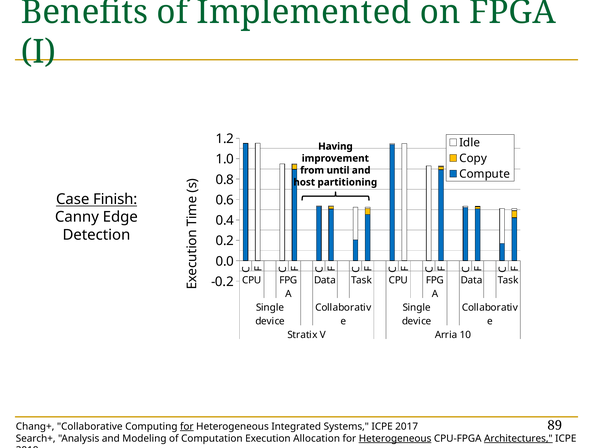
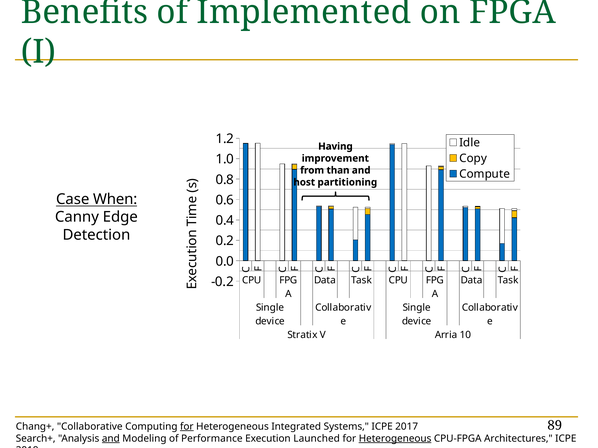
until: until -> than (338, 170)
Finish: Finish -> When (115, 199)
and underline: none -> present (111, 439)
Computation: Computation -> Performance (212, 439)
Allocation: Allocation -> Launched (317, 439)
Architectures underline: present -> none (518, 439)
